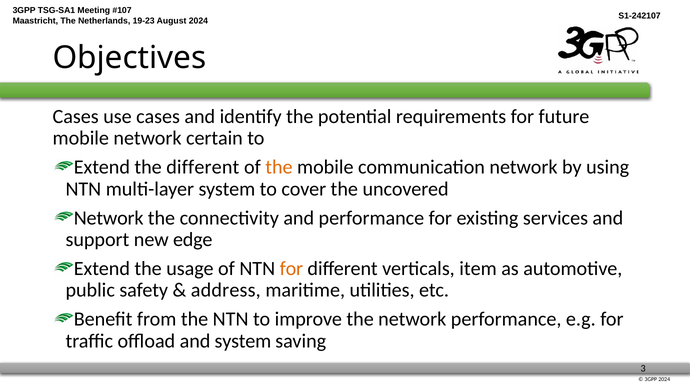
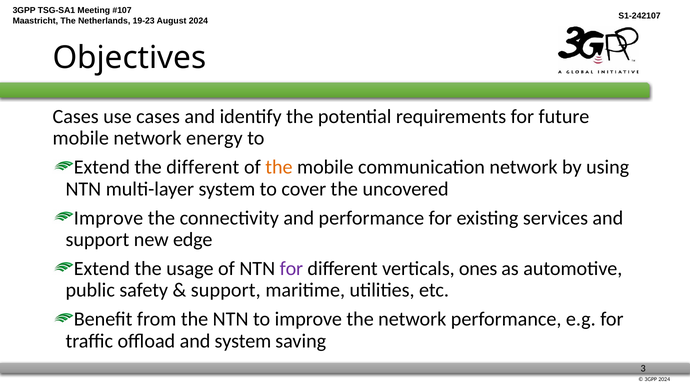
certain: certain -> energy (214, 138)
Network: Network -> Improve (108, 218)
for colour: orange -> purple (291, 269)
item: item -> ones (478, 269)
address: address -> support (226, 290)
